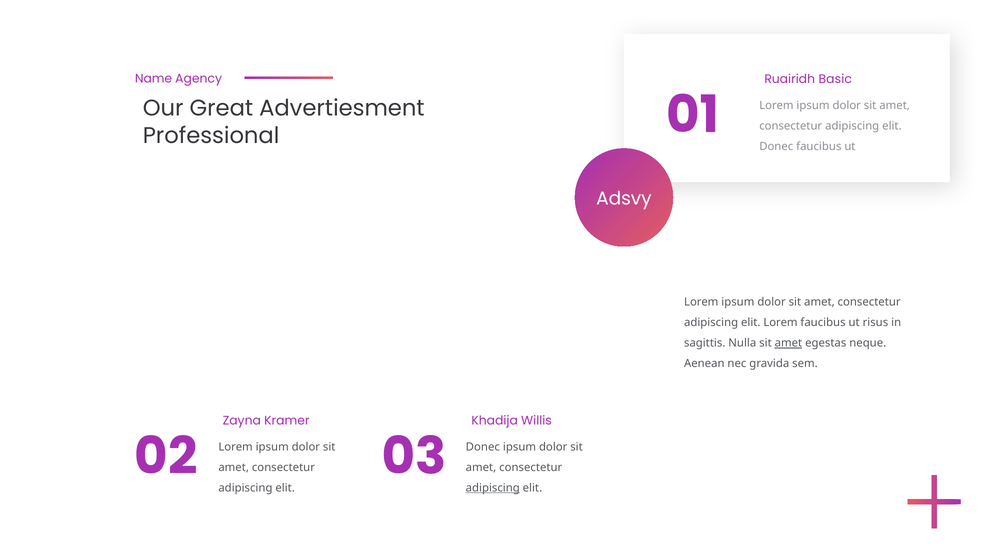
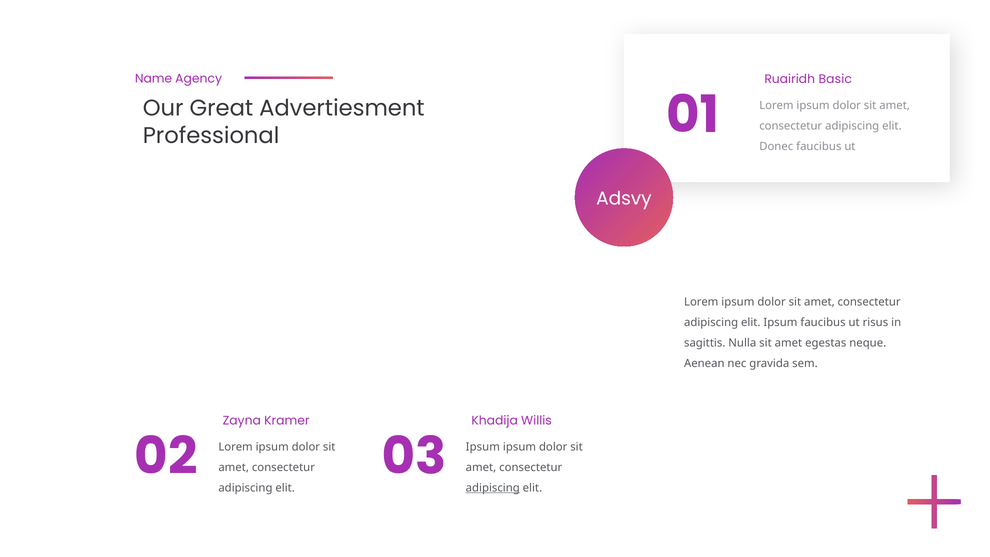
elit Lorem: Lorem -> Ipsum (780, 323)
amet underline: present -> none (788, 343)
Donec: Donec -> Ipsum (483, 447)
